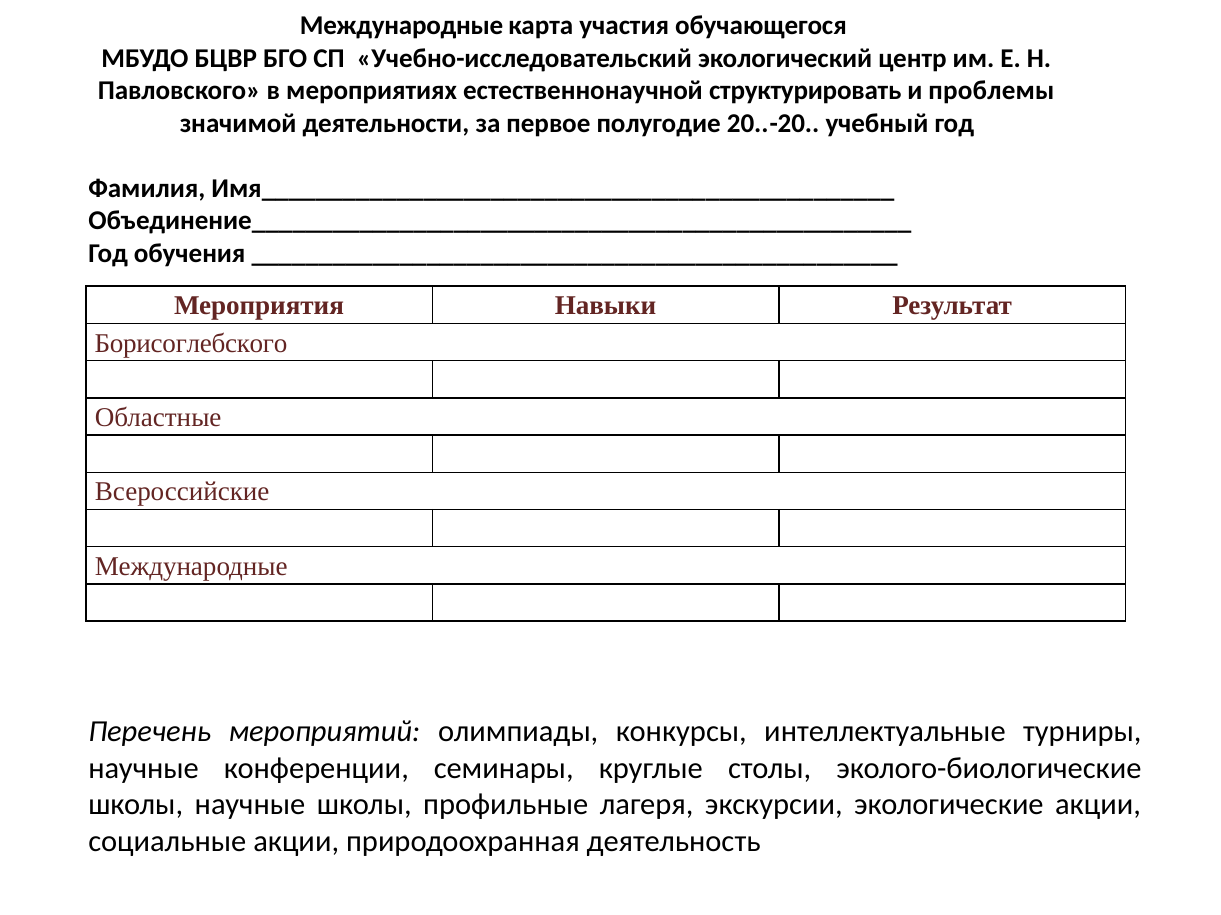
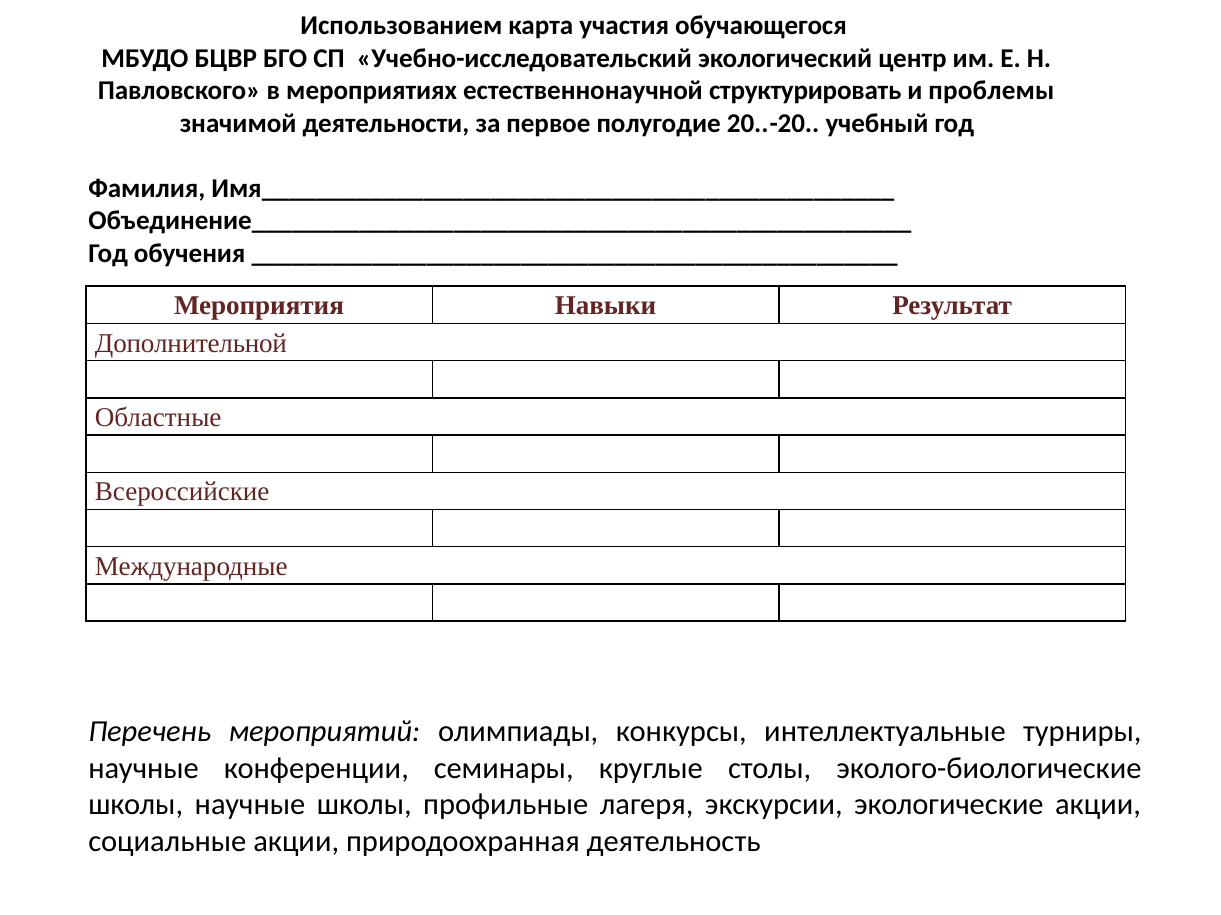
Международные: Международные -> Использованием (401, 26)
Борисоглебского: Борисоглебского -> Дополнительной (191, 343)
